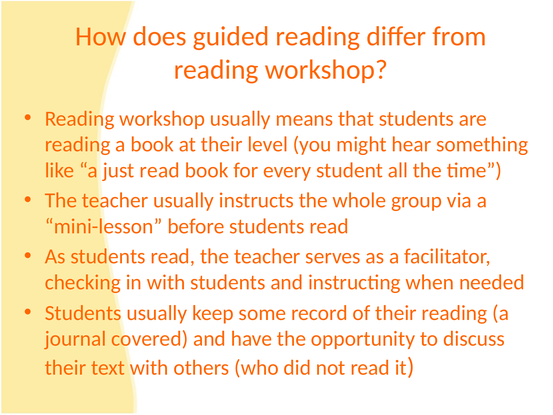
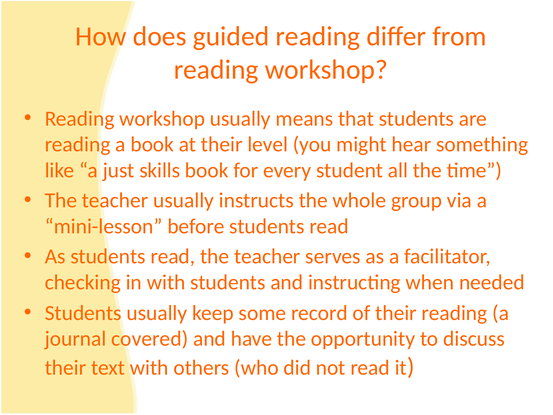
just read: read -> skills (160, 170)
